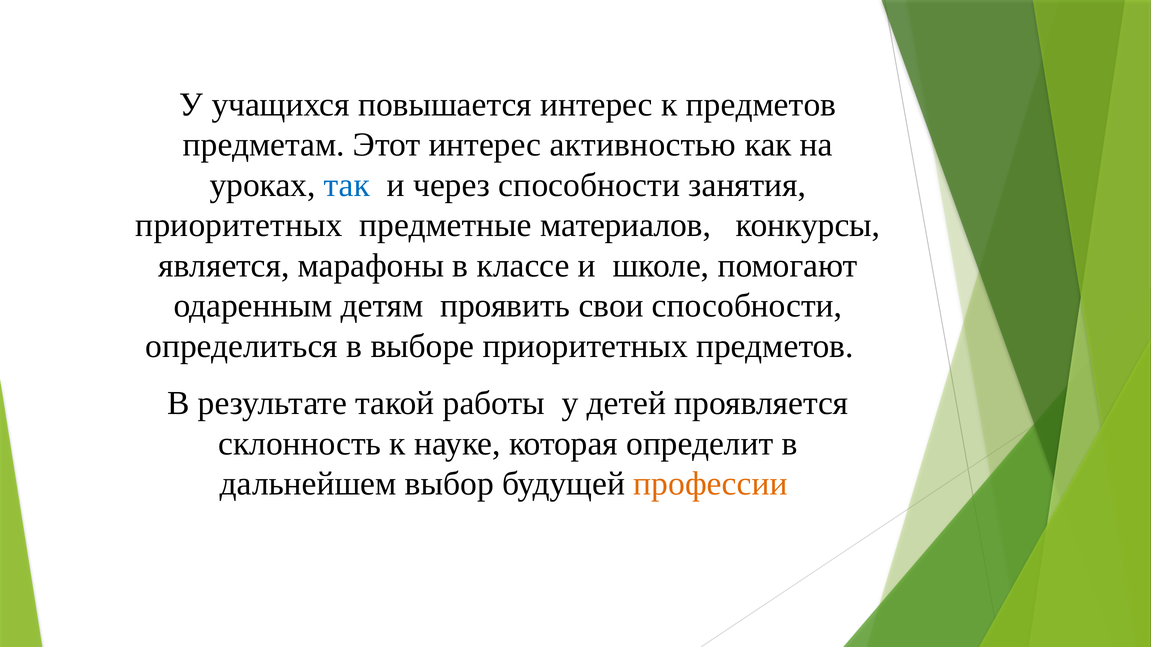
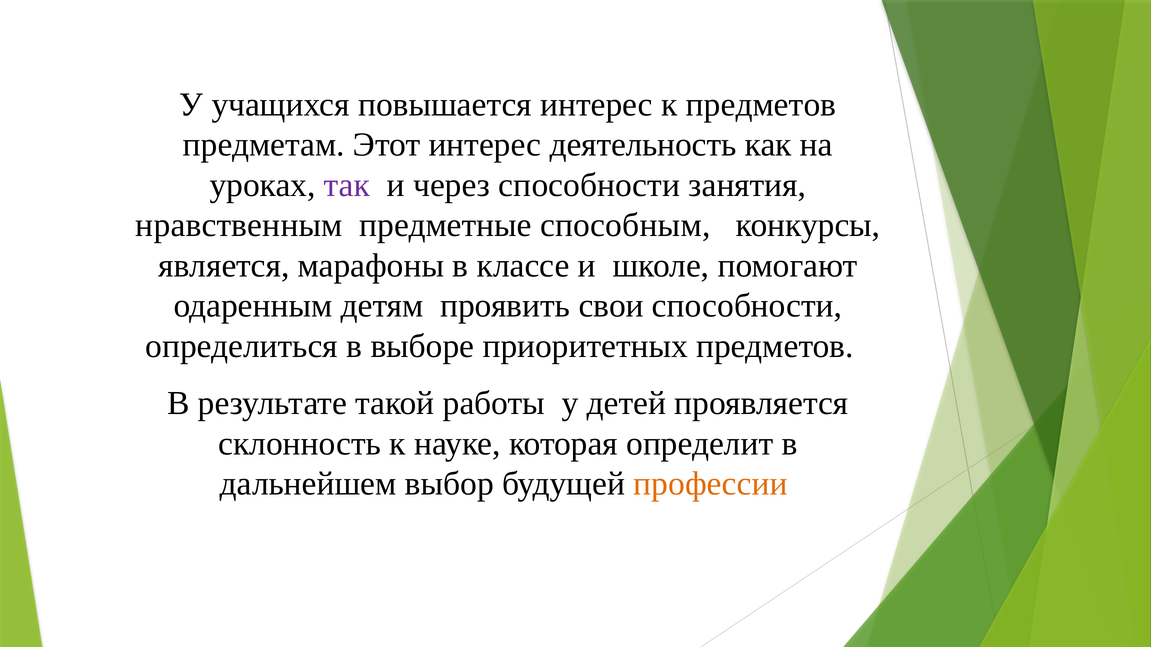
активностью: активностью -> деятельность (643, 145)
так colour: blue -> purple (347, 185)
приоритетных: приоритетных -> нравственным (239, 225)
материалов: материалов -> способным (625, 225)
